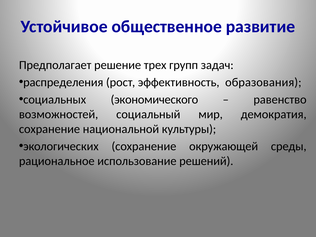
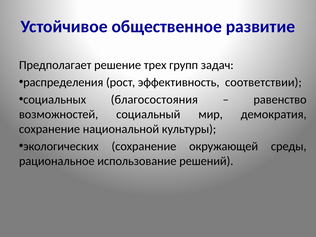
образования: образования -> соответствии (263, 82)
экономического: экономического -> благосостояния (154, 100)
